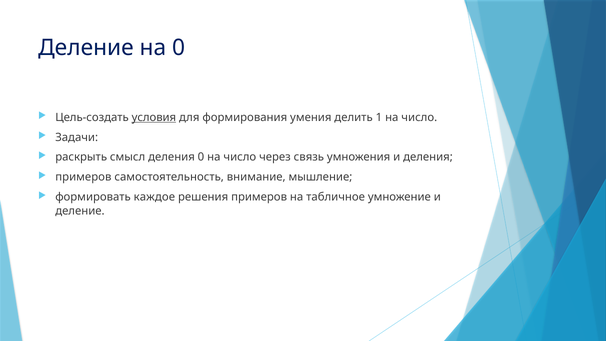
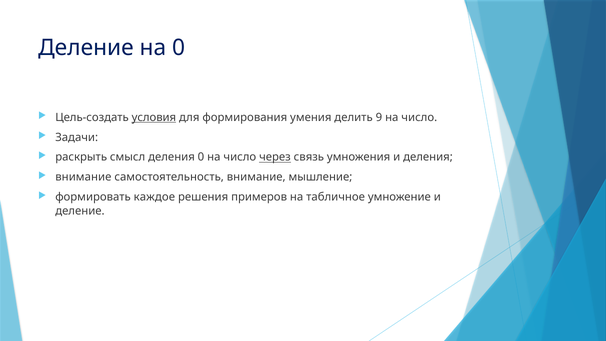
1: 1 -> 9 (379, 117)
через underline: none -> present (275, 157)
примеров: примеров -> внимание (83, 177)
